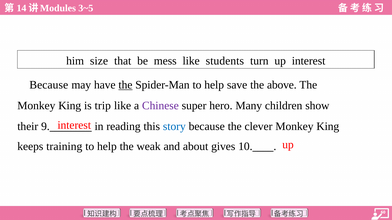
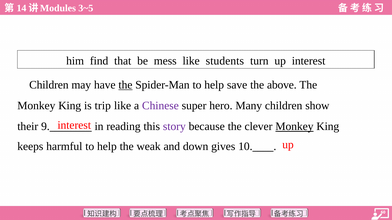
size: size -> find (99, 61)
Because: Because -> Children (49, 85)
story colour: blue -> purple (174, 127)
Monkey underline: none -> present (294, 127)
training: training -> harmful (64, 147)
about: about -> down (196, 147)
